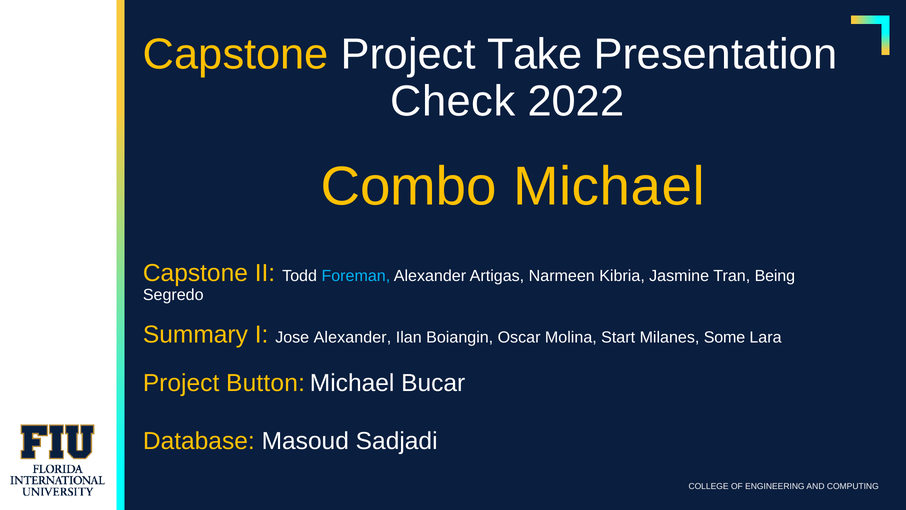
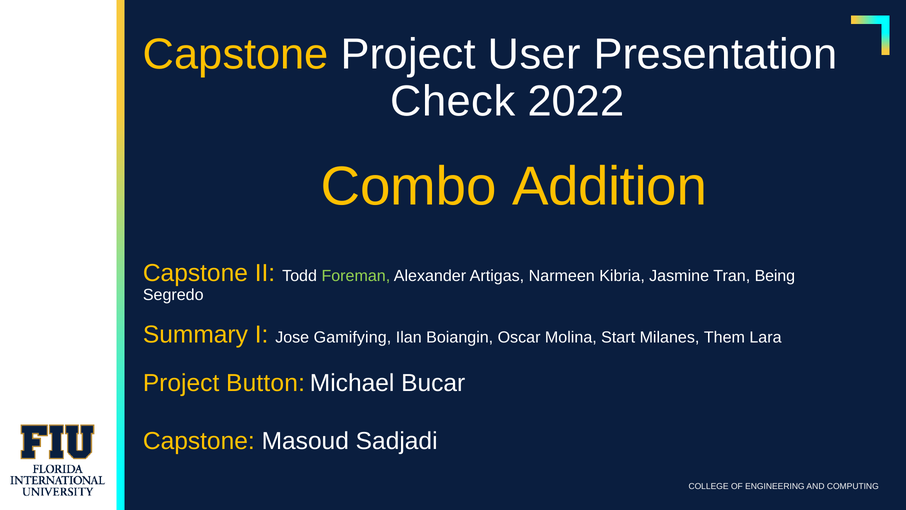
Take: Take -> User (534, 54)
Combo Michael: Michael -> Addition (609, 187)
Foreman colour: light blue -> light green (356, 276)
Jose Alexander: Alexander -> Gamifying (352, 337)
Some: Some -> Them (724, 337)
Database: Database -> Capstone (199, 441)
